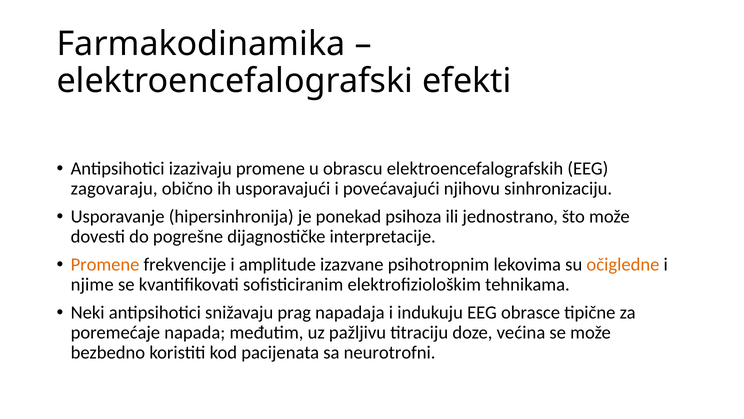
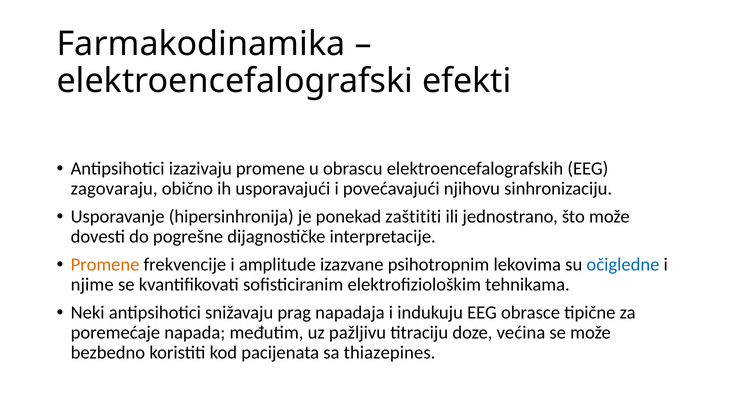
psihoza: psihoza -> zaštititi (413, 216)
očigledne colour: orange -> blue (623, 264)
neurotrofni: neurotrofni -> thiazepines (390, 352)
